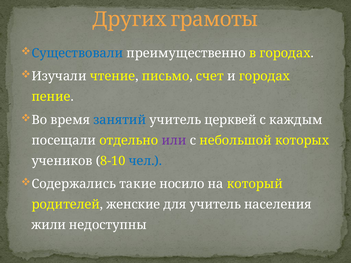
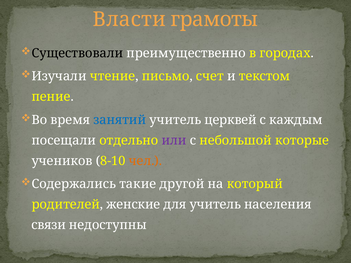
Других: Других -> Власти (129, 19)
Существовали colour: blue -> black (77, 53)
и городах: городах -> текстом (265, 76)
которых: которых -> которые (302, 141)
чел colour: blue -> orange (145, 161)
носило: носило -> другой (182, 184)
жили: жили -> связи (49, 225)
